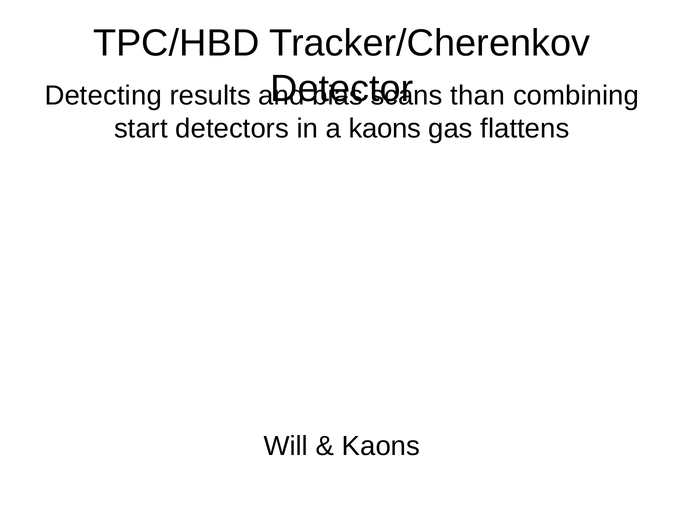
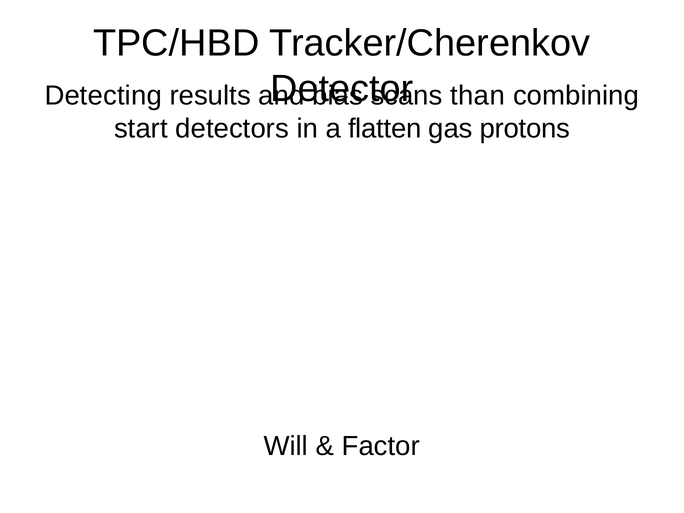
a kaons: kaons -> flatten (385, 129)
flattens: flattens -> protons (525, 129)
Kaons: Kaons -> Factor (381, 446)
